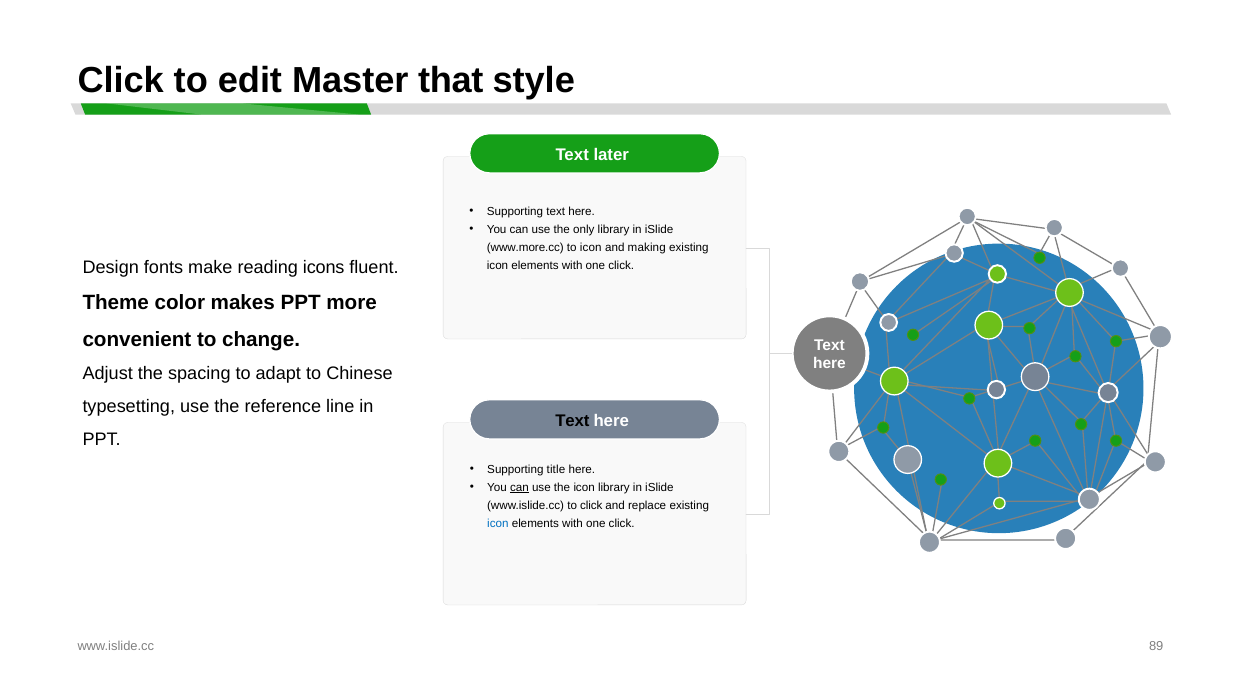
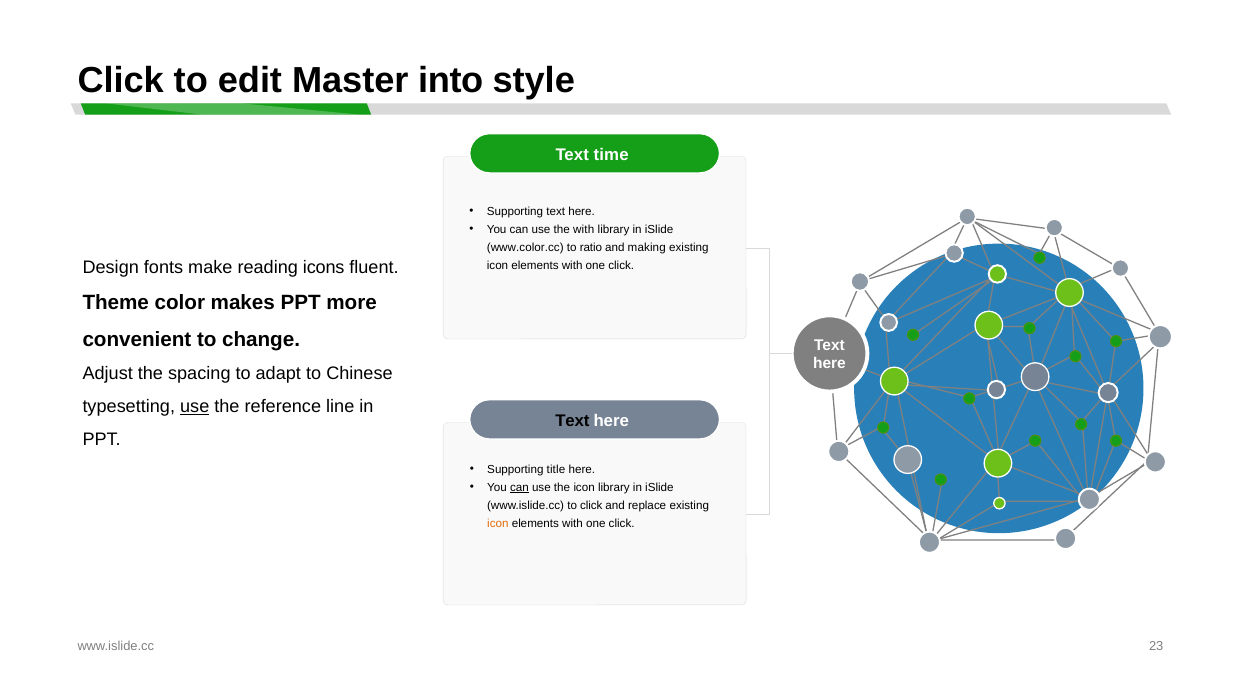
that: that -> into (451, 80)
later: later -> time (611, 154)
the only: only -> with (584, 230)
www.more.cc: www.more.cc -> www.color.cc (525, 248)
to icon: icon -> ratio (591, 248)
use underline: none -> present (195, 407)
icon colour: blue -> orange (498, 524)
89: 89 -> 23 (1156, 647)
